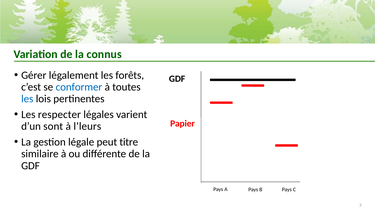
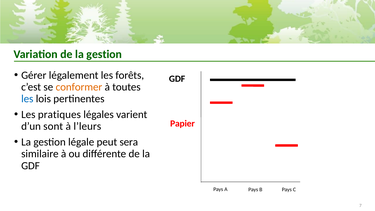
de la connus: connus -> gestion (104, 54)
conformer colour: blue -> orange (79, 87)
respecter: respecter -> pratiques (59, 114)
titre: titre -> sera (129, 142)
